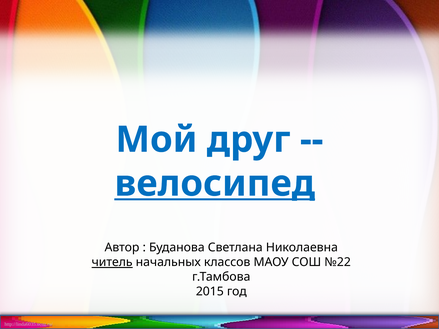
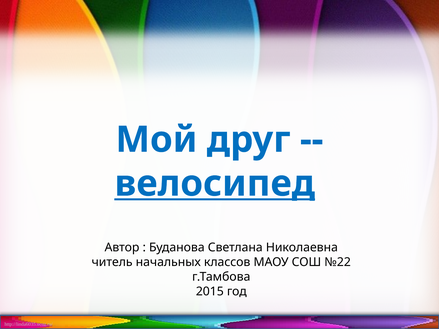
читель underline: present -> none (112, 262)
